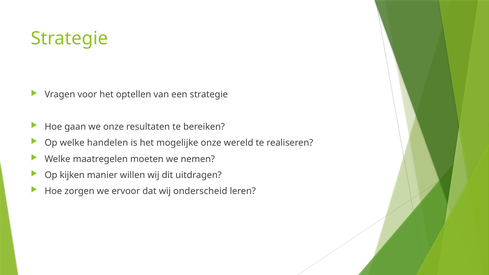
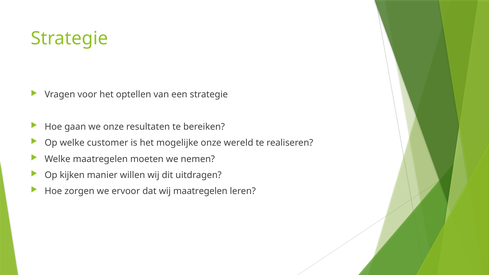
handelen: handelen -> customer (108, 143)
wij onderscheid: onderscheid -> maatregelen (200, 191)
